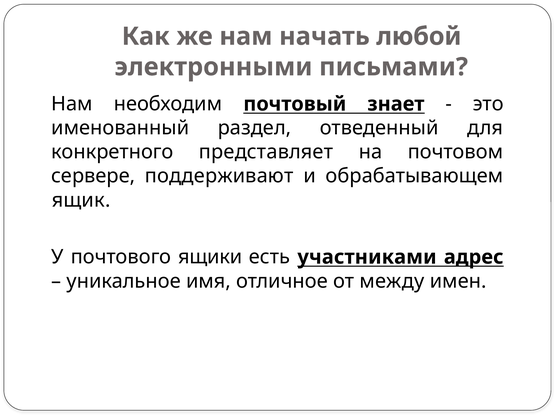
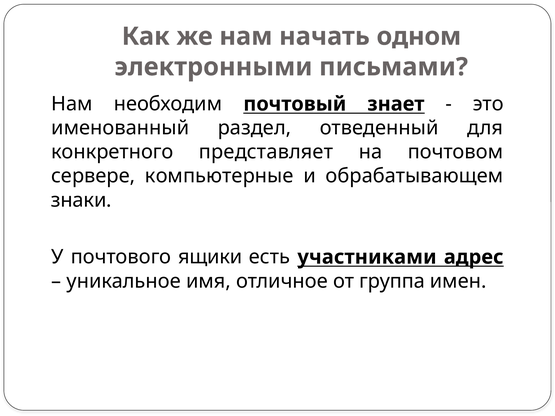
любой: любой -> одном (419, 36)
поддерживают: поддерживают -> компьютерные (219, 176)
ящик: ящик -> знаки (81, 200)
между: между -> группа (392, 281)
